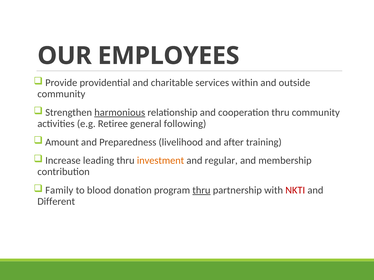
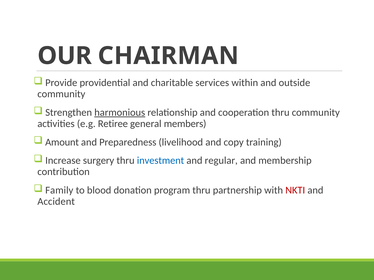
EMPLOYEES: EMPLOYEES -> CHAIRMAN (168, 56)
following: following -> members (185, 124)
after: after -> copy (234, 142)
leading: leading -> surgery (99, 161)
investment colour: orange -> blue (161, 161)
thru underline: present -> none (201, 191)
Different: Different -> Accident (56, 202)
